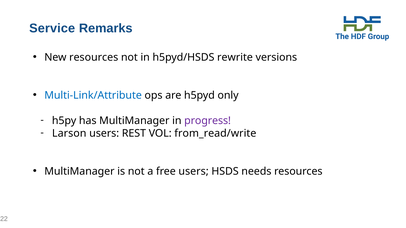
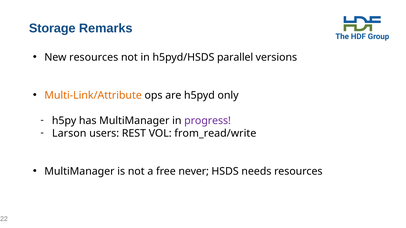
Service: Service -> Storage (52, 28)
rewrite: rewrite -> parallel (235, 57)
Multi-Link/Attribute colour: blue -> orange (93, 95)
free users: users -> never (194, 172)
